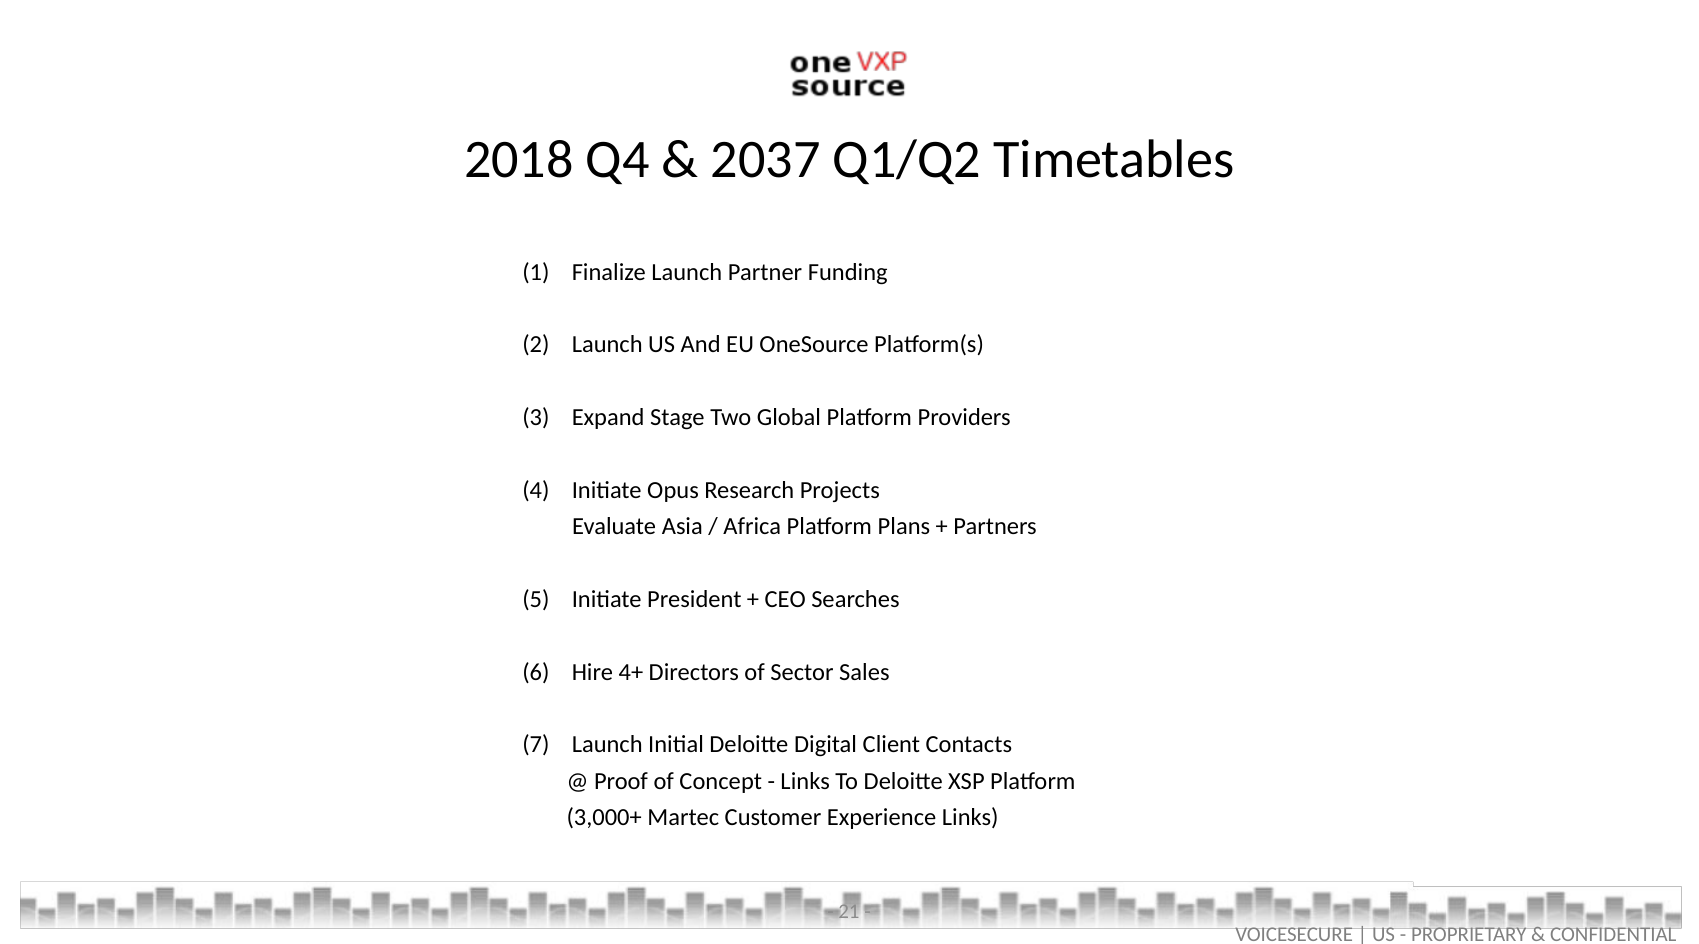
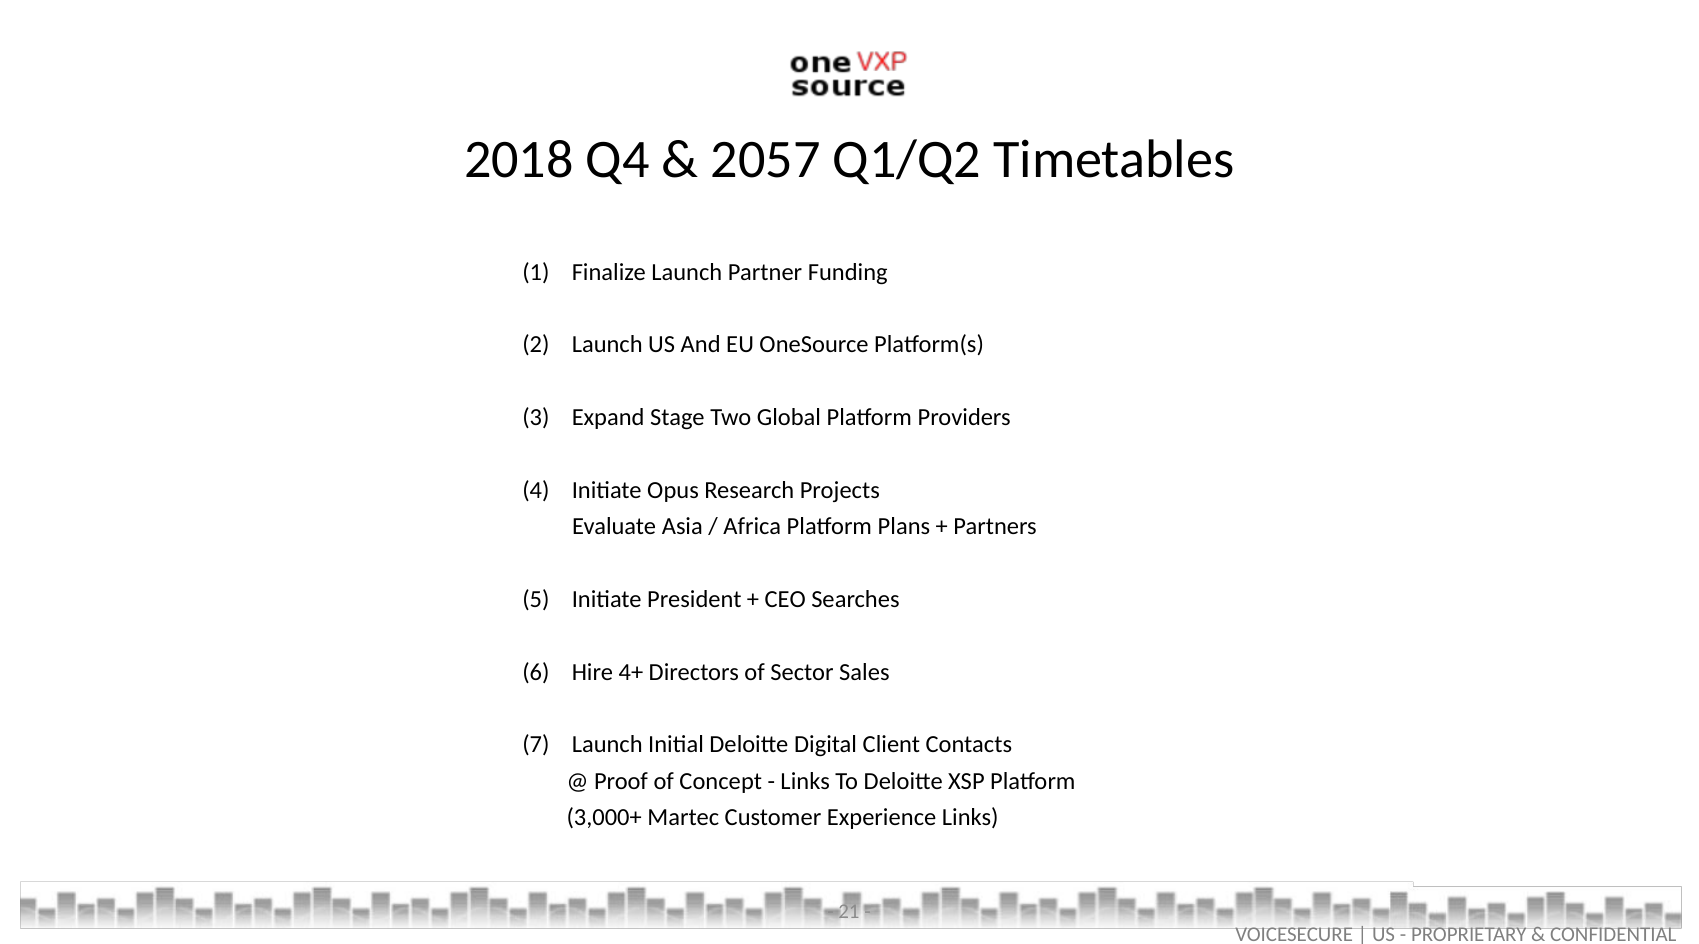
2037: 2037 -> 2057 (766, 160)
